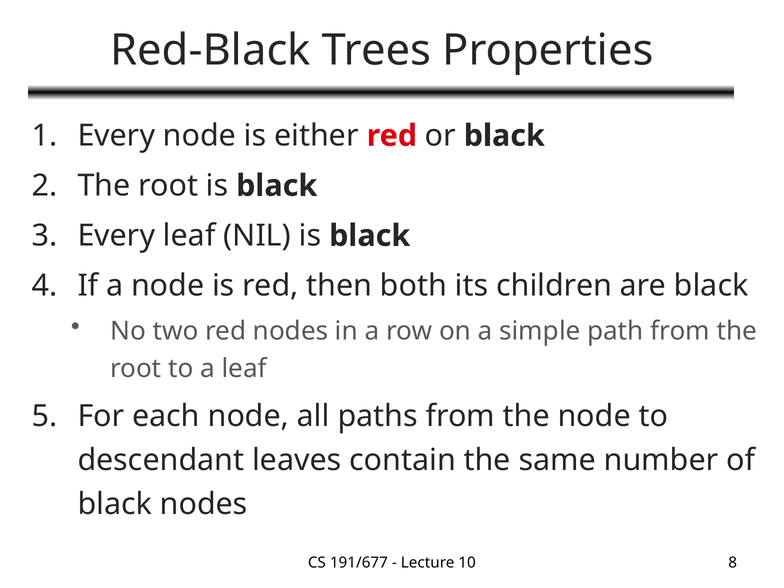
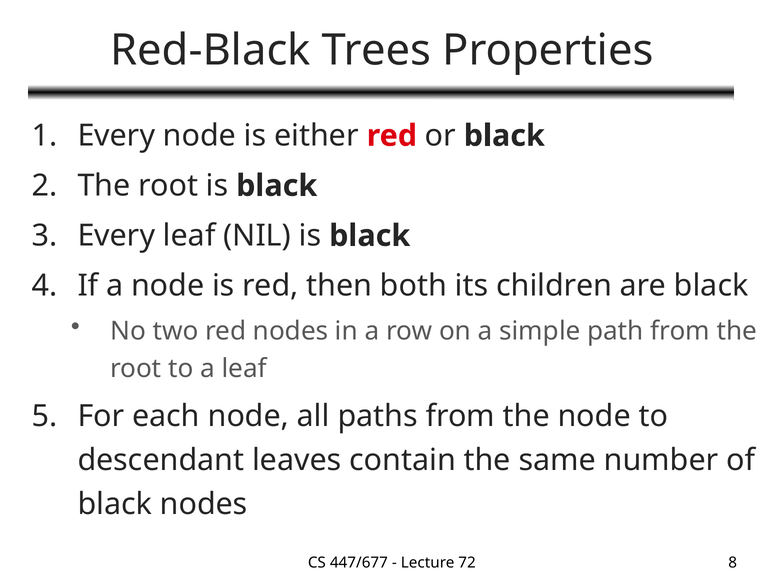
191/677: 191/677 -> 447/677 (359, 563)
10: 10 -> 72 (467, 563)
